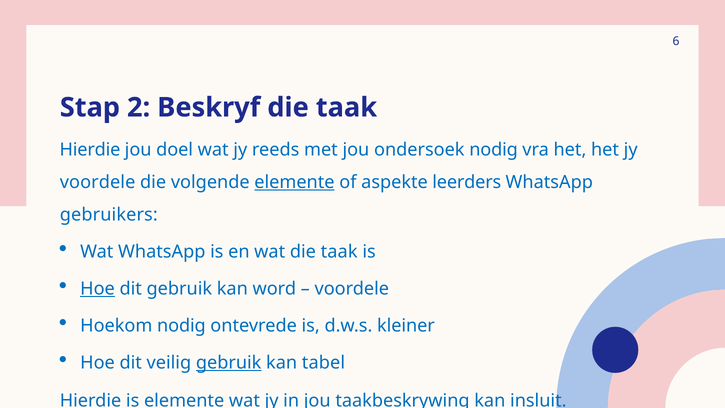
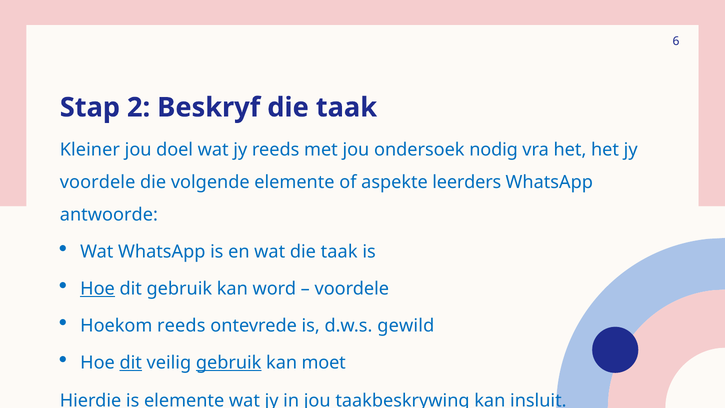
Hierdie: Hierdie -> Kleiner (90, 149)
elemente underline: present -> none (294, 182)
gebruikers: gebruikers -> antwoorde (109, 215)
Hoekom nodig: nodig -> reeds (181, 326)
kleiner: kleiner -> gewild (406, 326)
dit underline: none -> present (131, 363)
tabel: tabel -> moet (324, 363)
